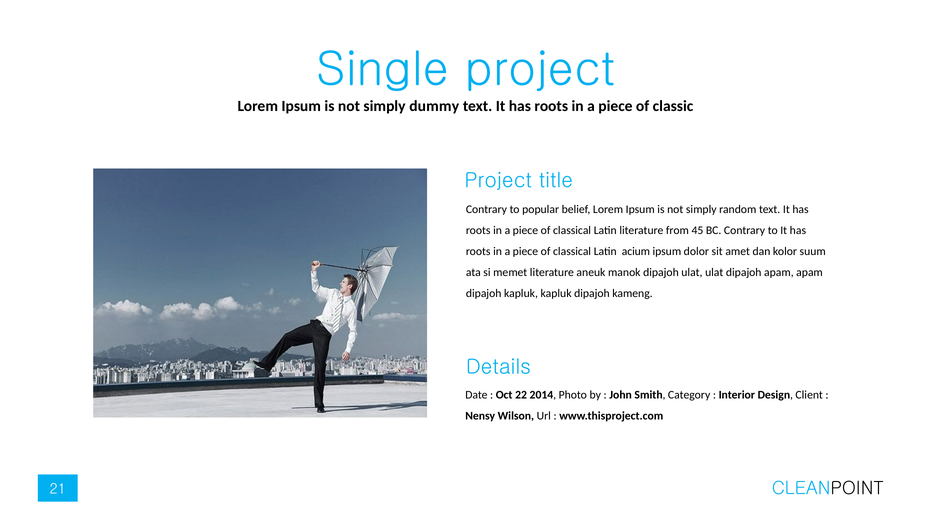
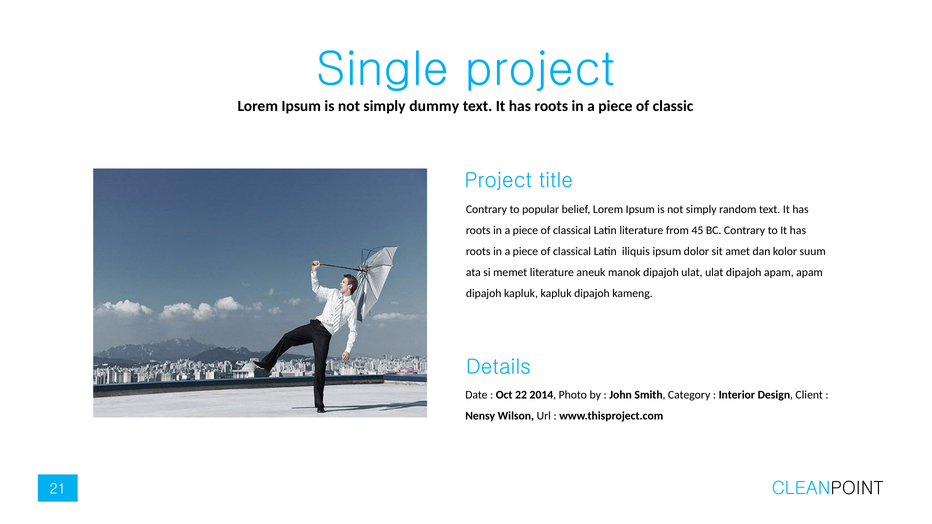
acium: acium -> iliquis (636, 252)
